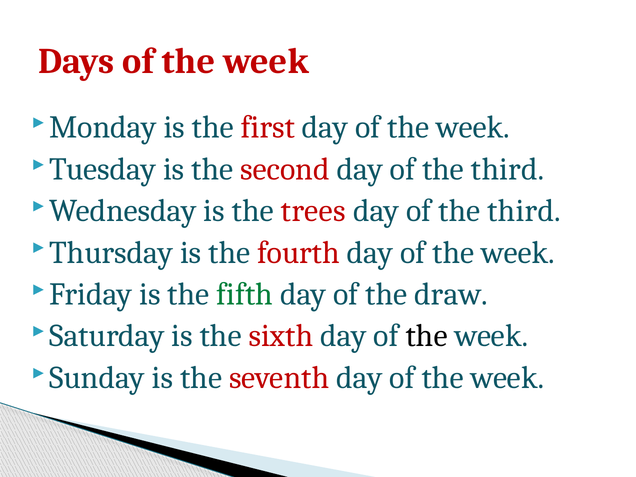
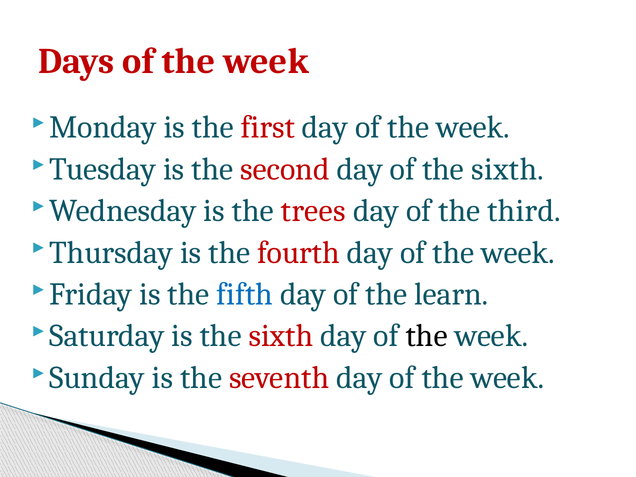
third: third -> sixth (508, 169)
fifth colour: green -> blue (245, 294)
draw: draw -> learn (451, 294)
